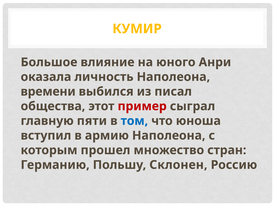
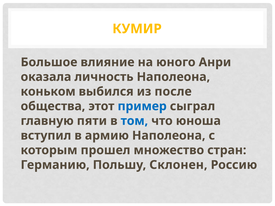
времени: времени -> коньком (48, 92)
писал: писал -> после (173, 92)
пример colour: red -> blue (142, 106)
